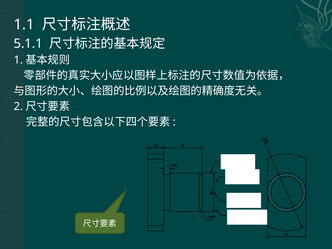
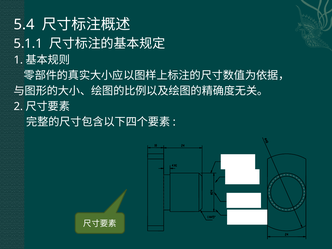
1.1: 1.1 -> 5.4 (24, 24)
